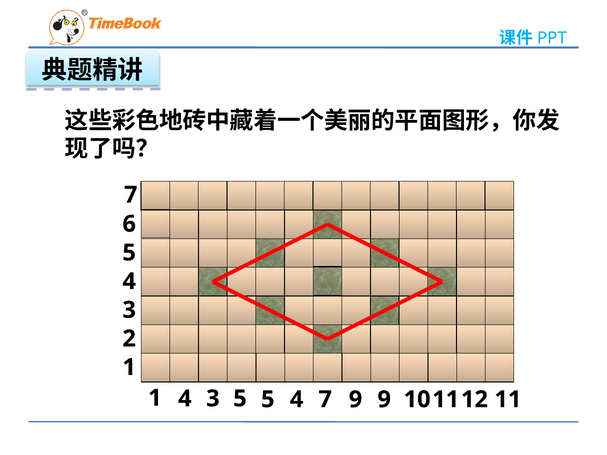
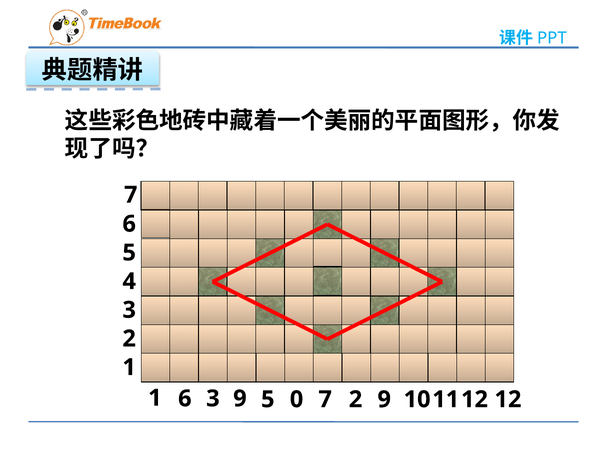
1 4: 4 -> 6 (185, 399)
3 5: 5 -> 9 (240, 399)
5 4: 4 -> 0 (297, 400)
7 9: 9 -> 2 (356, 400)
11: 11 -> 12 (508, 400)
